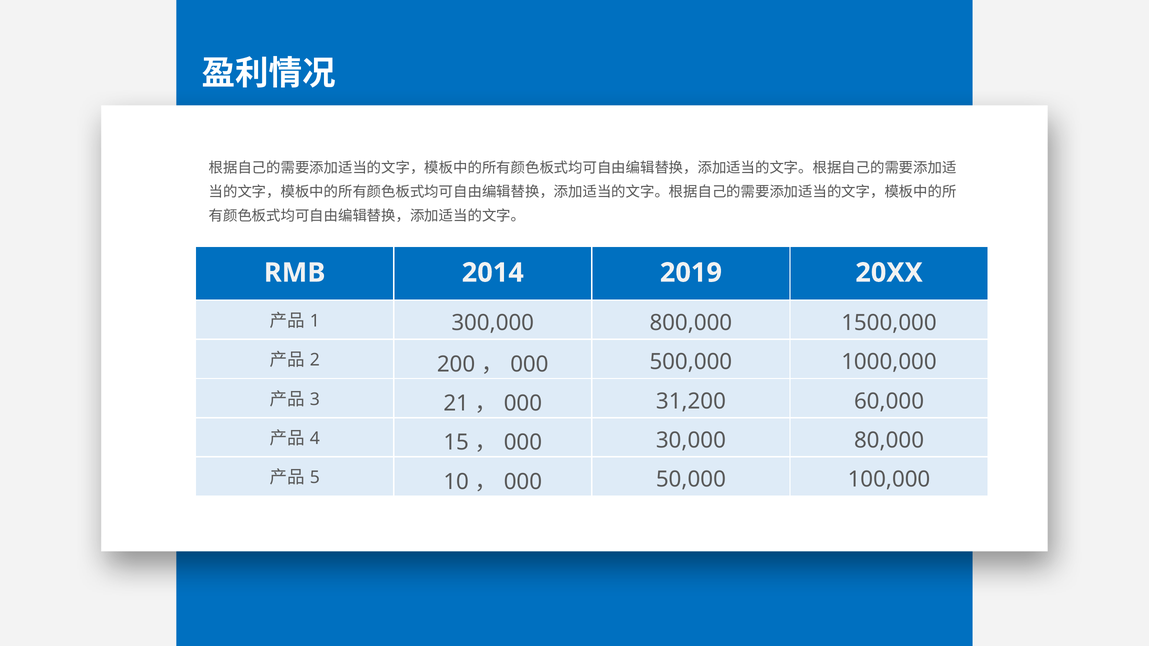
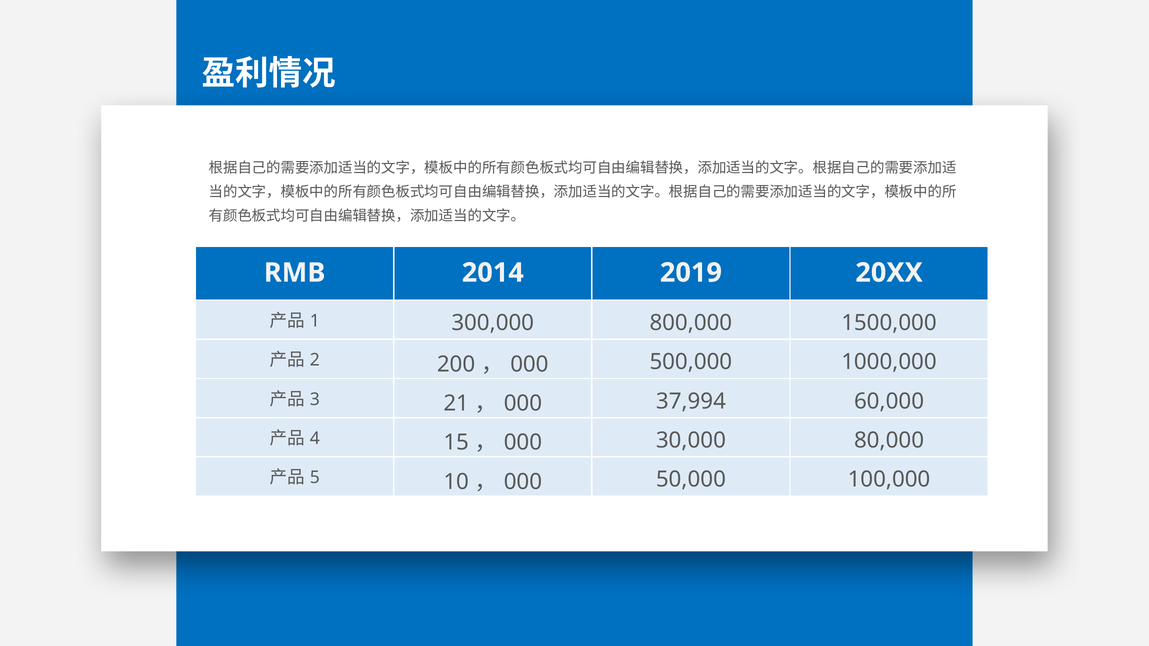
31,200: 31,200 -> 37,994 (691, 401)
